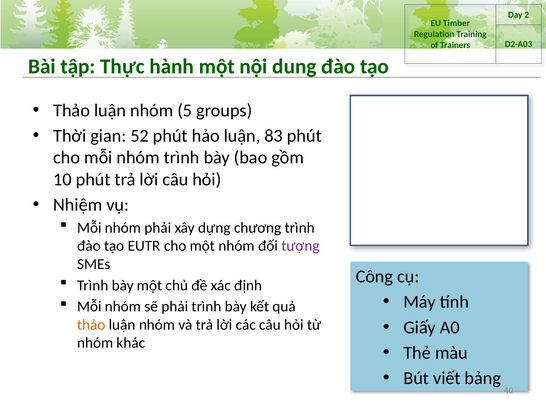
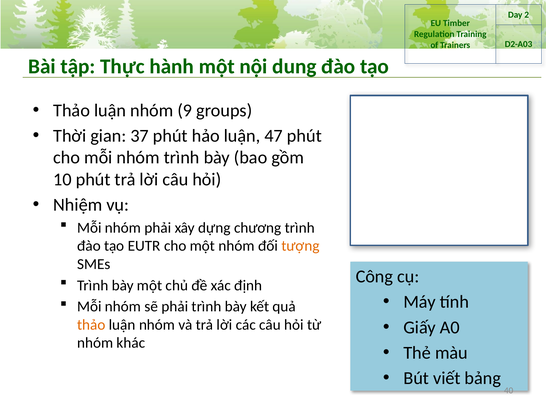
5: 5 -> 9 (185, 110)
52: 52 -> 37 (140, 136)
83: 83 -> 47 (274, 136)
tượng colour: purple -> orange (300, 246)
